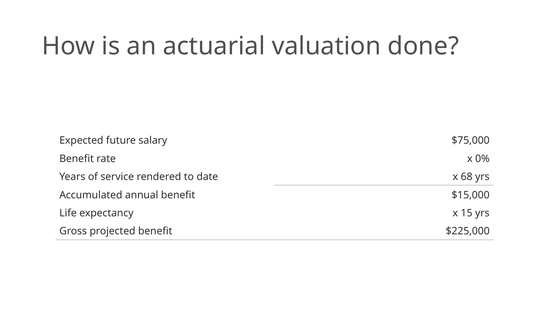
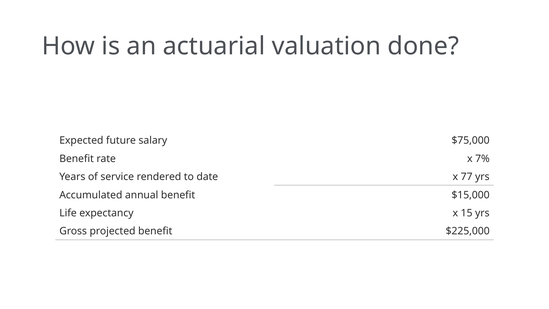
0%: 0% -> 7% (482, 159)
68: 68 -> 77 (467, 177)
